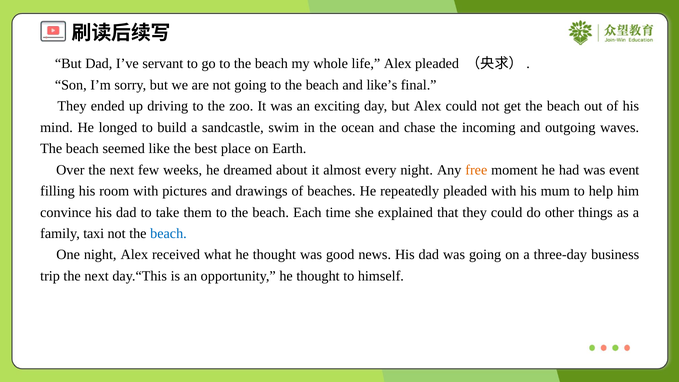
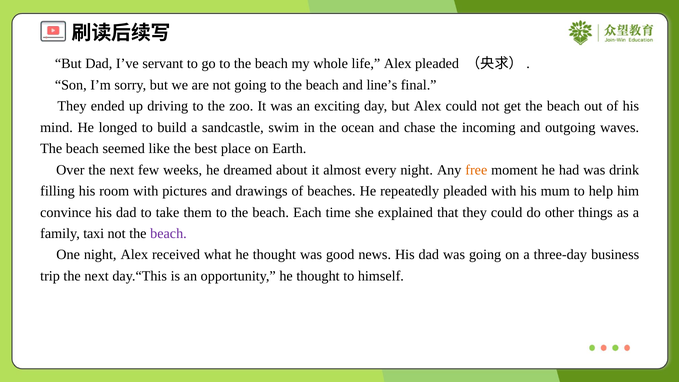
like’s: like’s -> line’s (382, 85)
event: event -> drink (624, 170)
beach colour: blue -> purple (168, 234)
